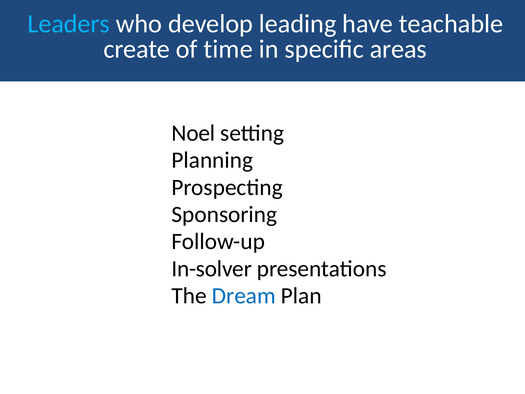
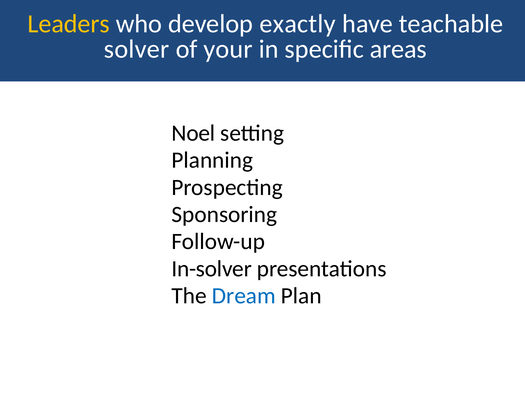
Leaders colour: light blue -> yellow (69, 24)
leading: leading -> exactly (298, 24)
create: create -> solver (137, 49)
time: time -> your (228, 49)
